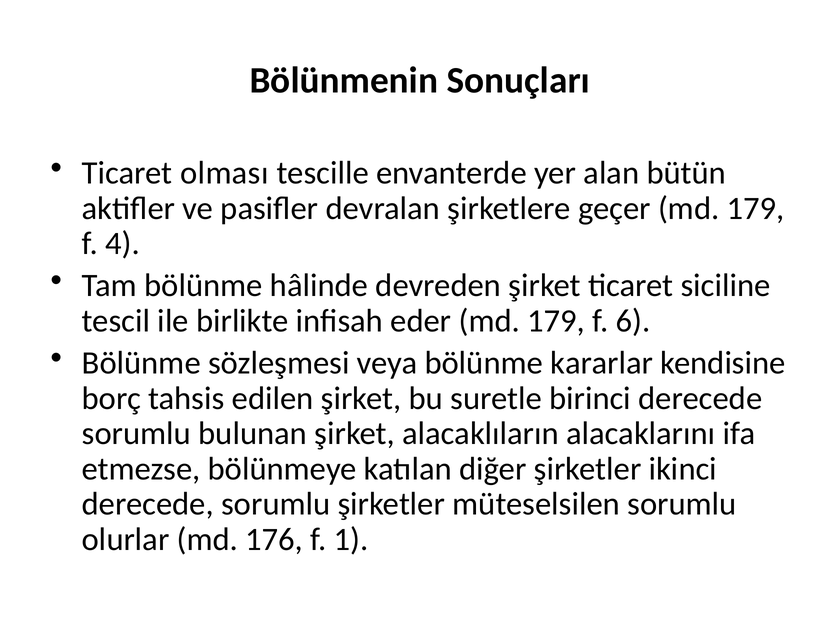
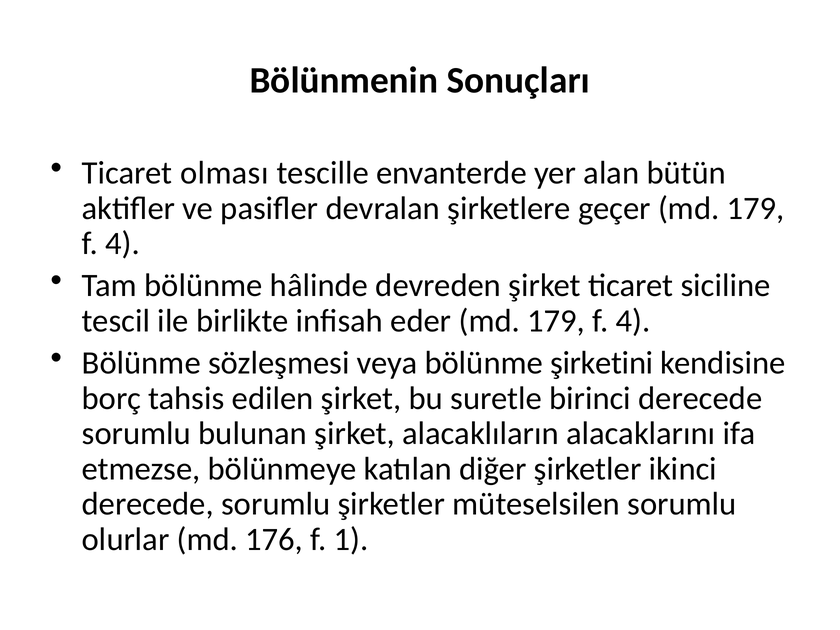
6: 6 -> 4 (633, 321)
kararlar: kararlar -> şirketini (602, 363)
